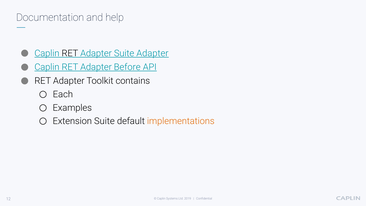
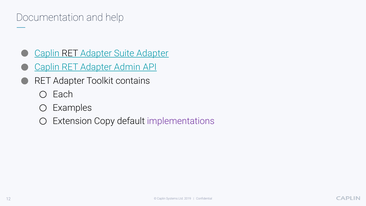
Before: Before -> Admin (127, 67)
Extension Suite: Suite -> Copy (104, 121)
implementations colour: orange -> purple (181, 121)
